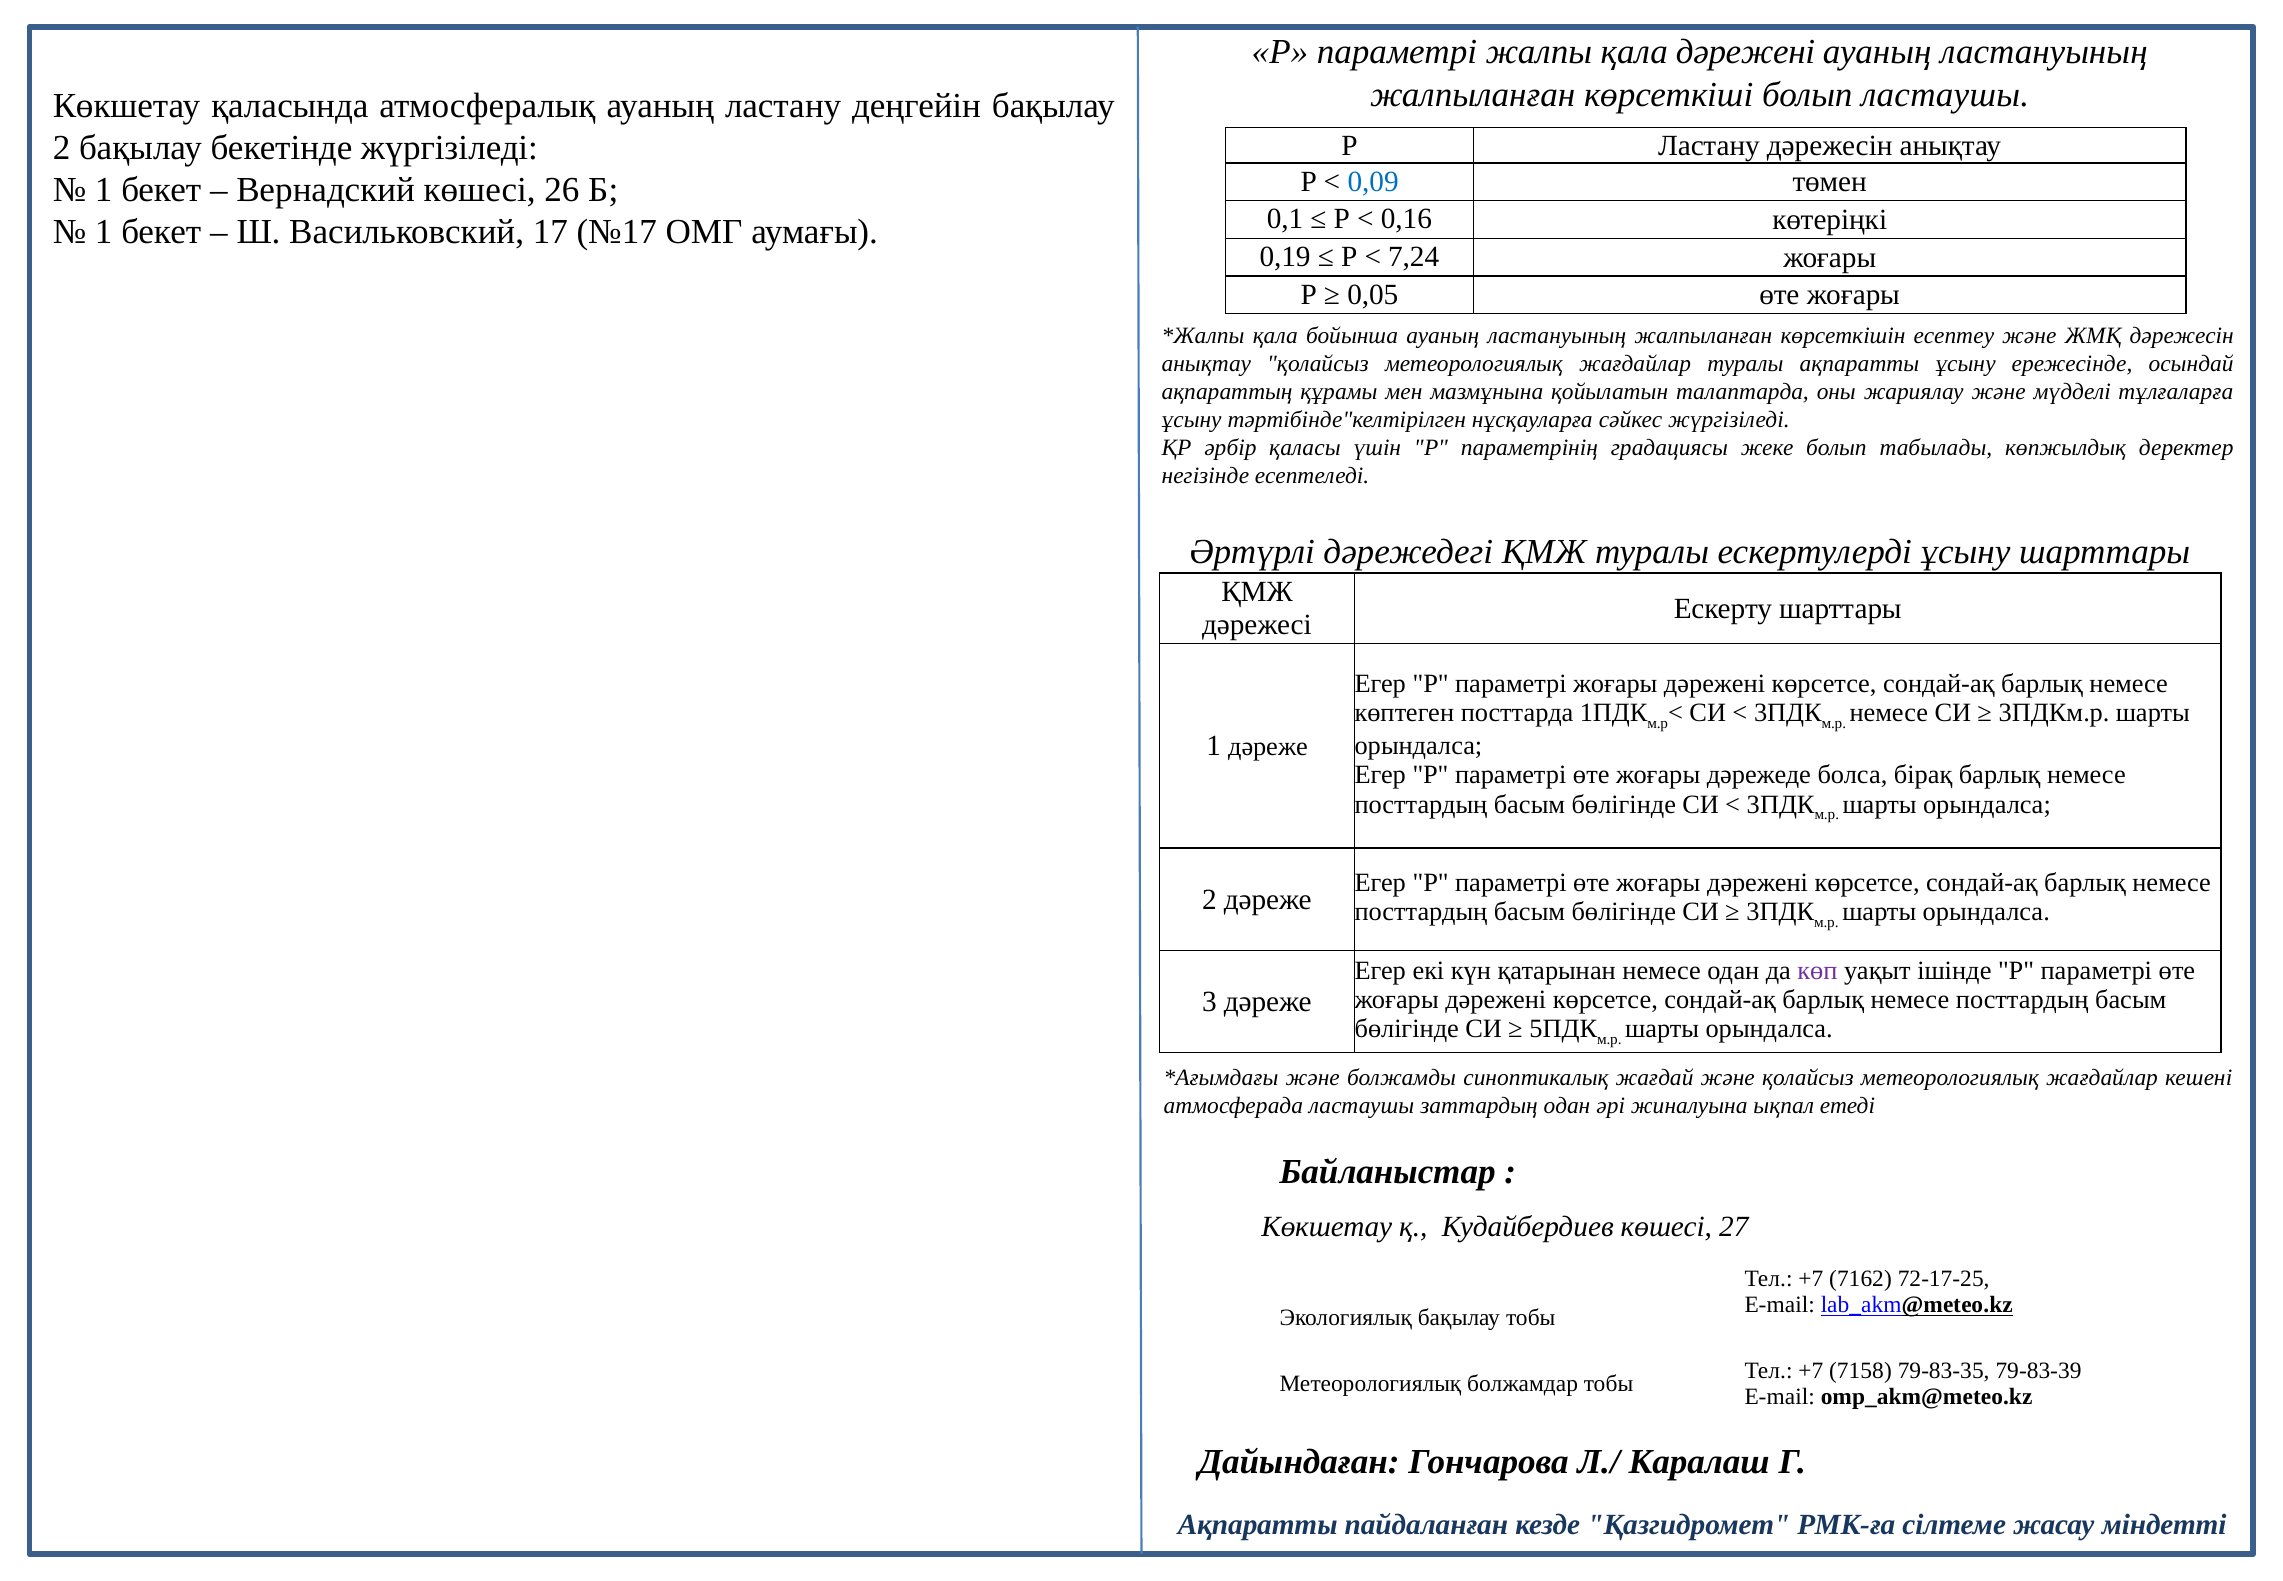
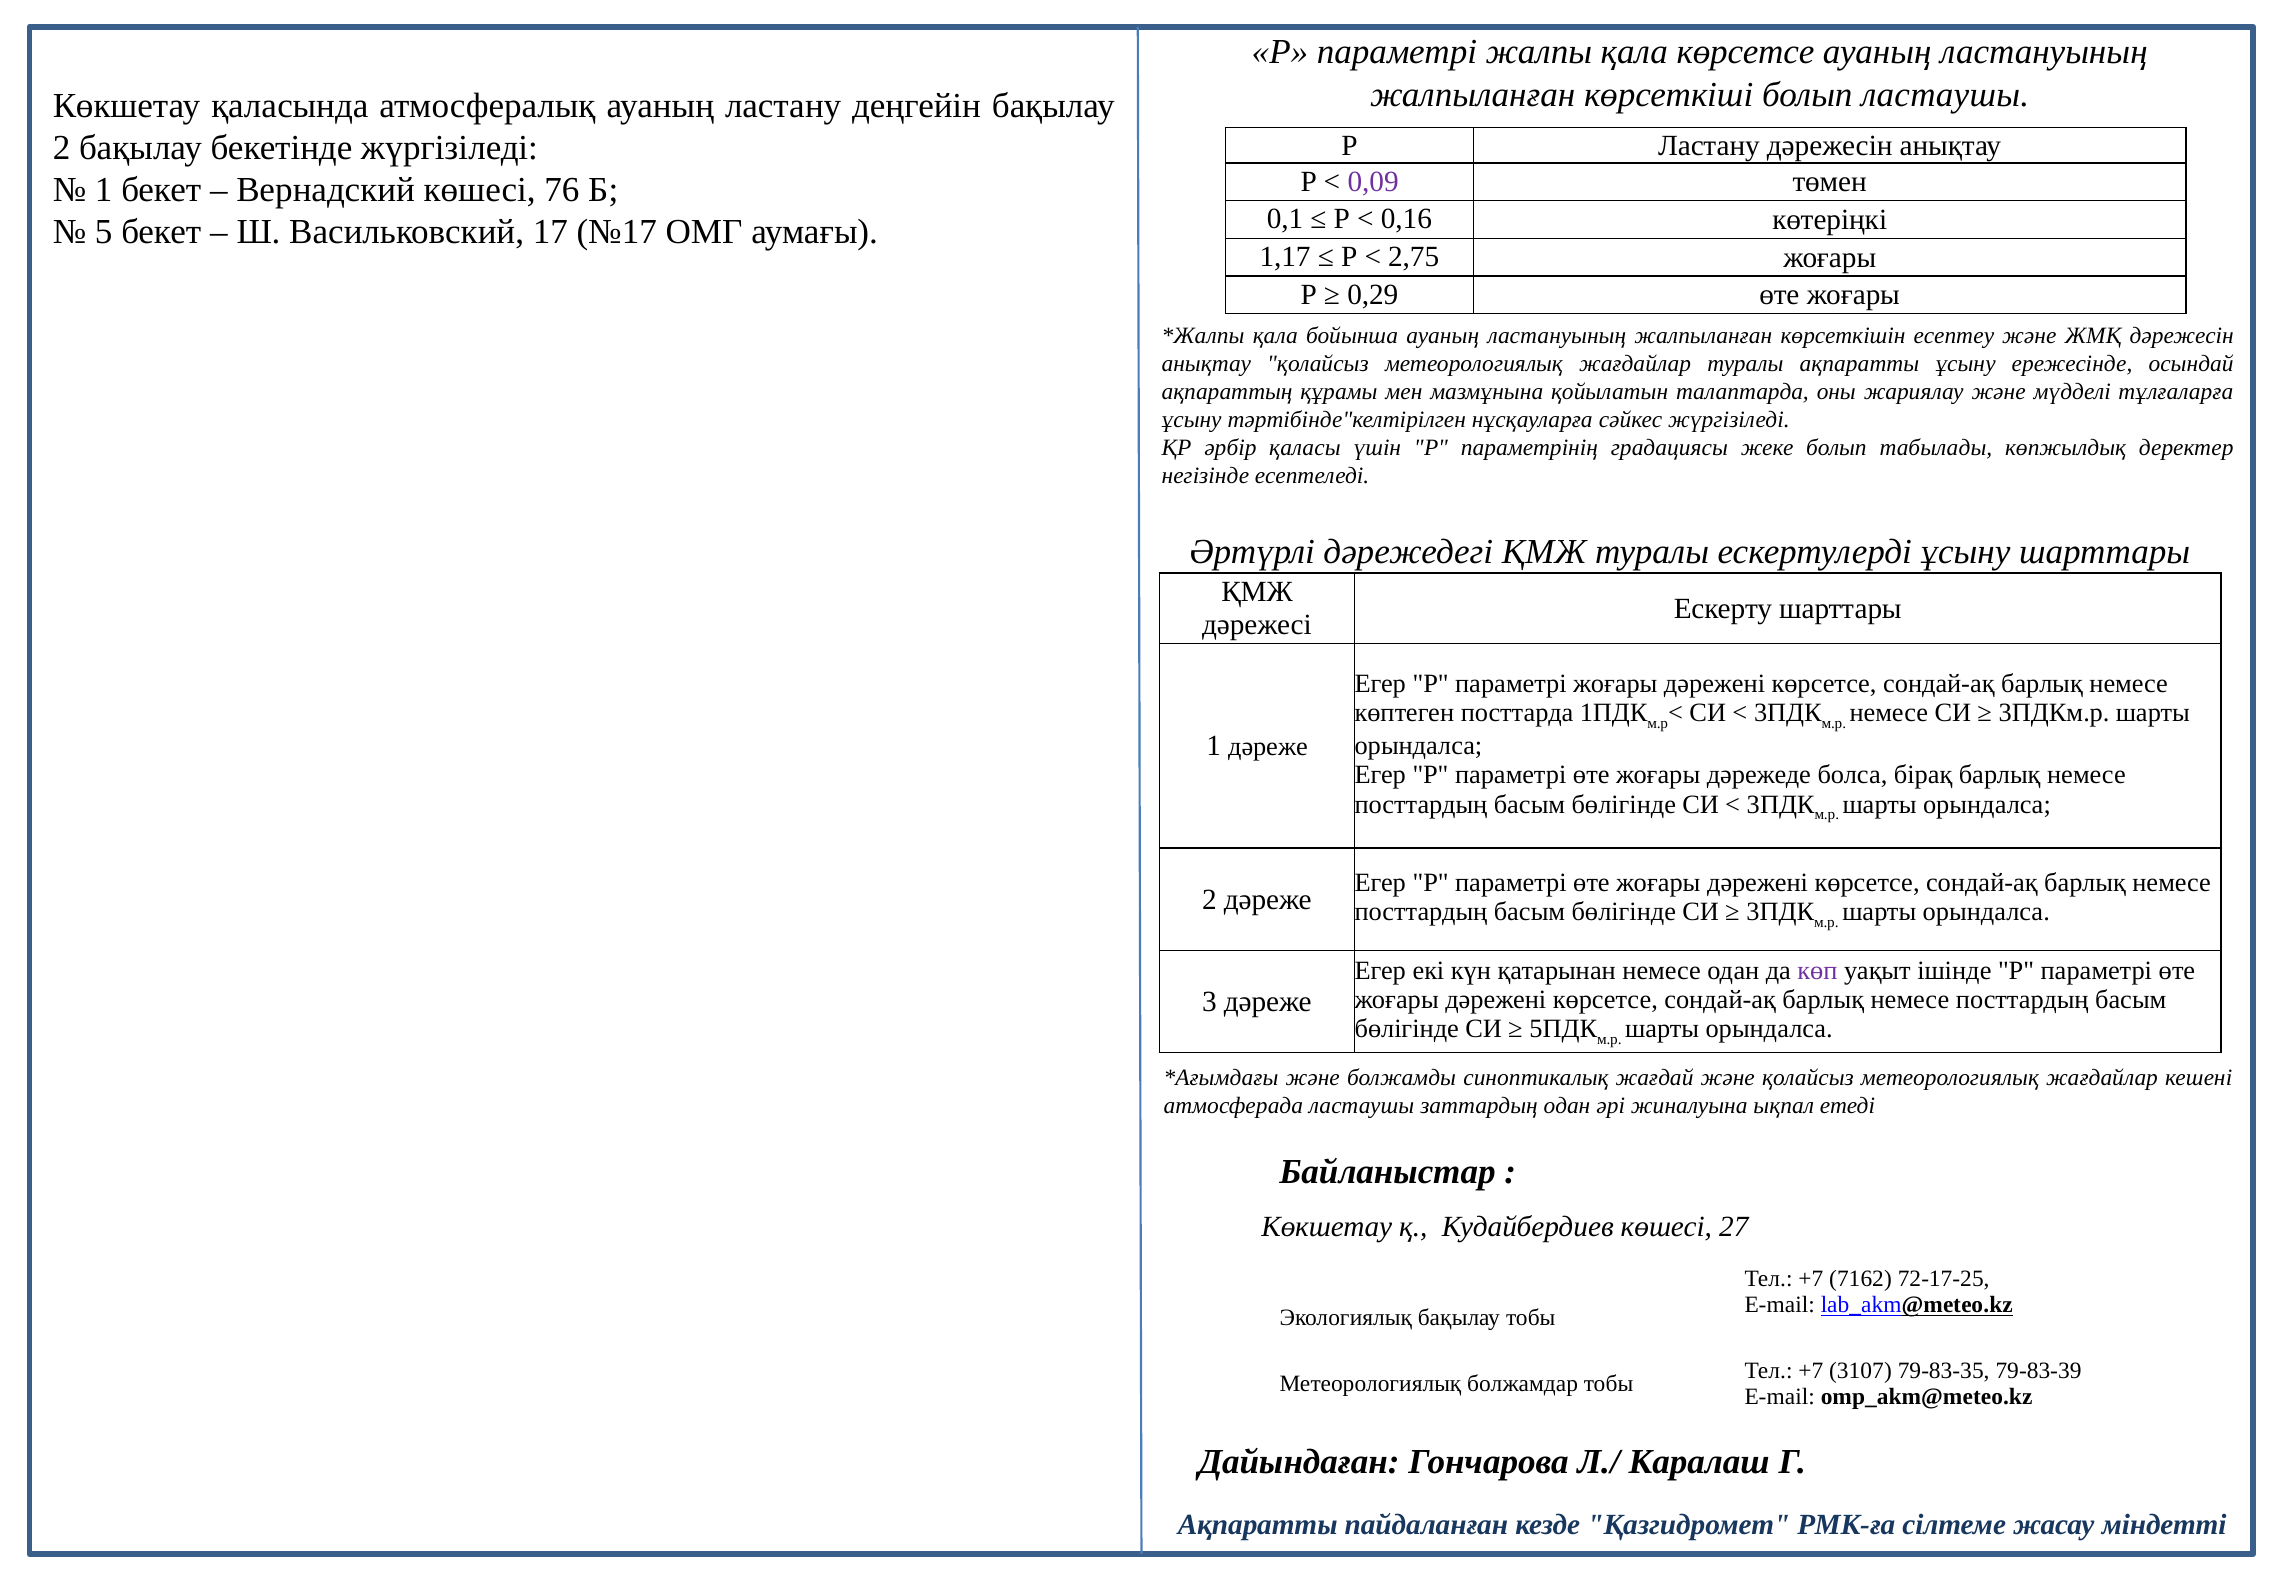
қала дәрежені: дәрежені -> көрсетсе (1745, 52)
0,09 colour: blue -> purple (1373, 182)
26: 26 -> 76 (562, 190)
1: 1 -> 5 (104, 232)
0,19: 0,19 -> 1,17 (1285, 257)
7,24: 7,24 -> 2,75 (1414, 257)
0,05: 0,05 -> 0,29 (1373, 295)
7158: 7158 -> 3107 (1860, 1370)
